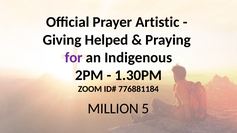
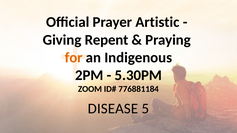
Helped: Helped -> Repent (107, 40)
for colour: purple -> orange (74, 58)
1.30PM: 1.30PM -> 5.30PM (138, 75)
MILLION: MILLION -> DISEASE (113, 109)
